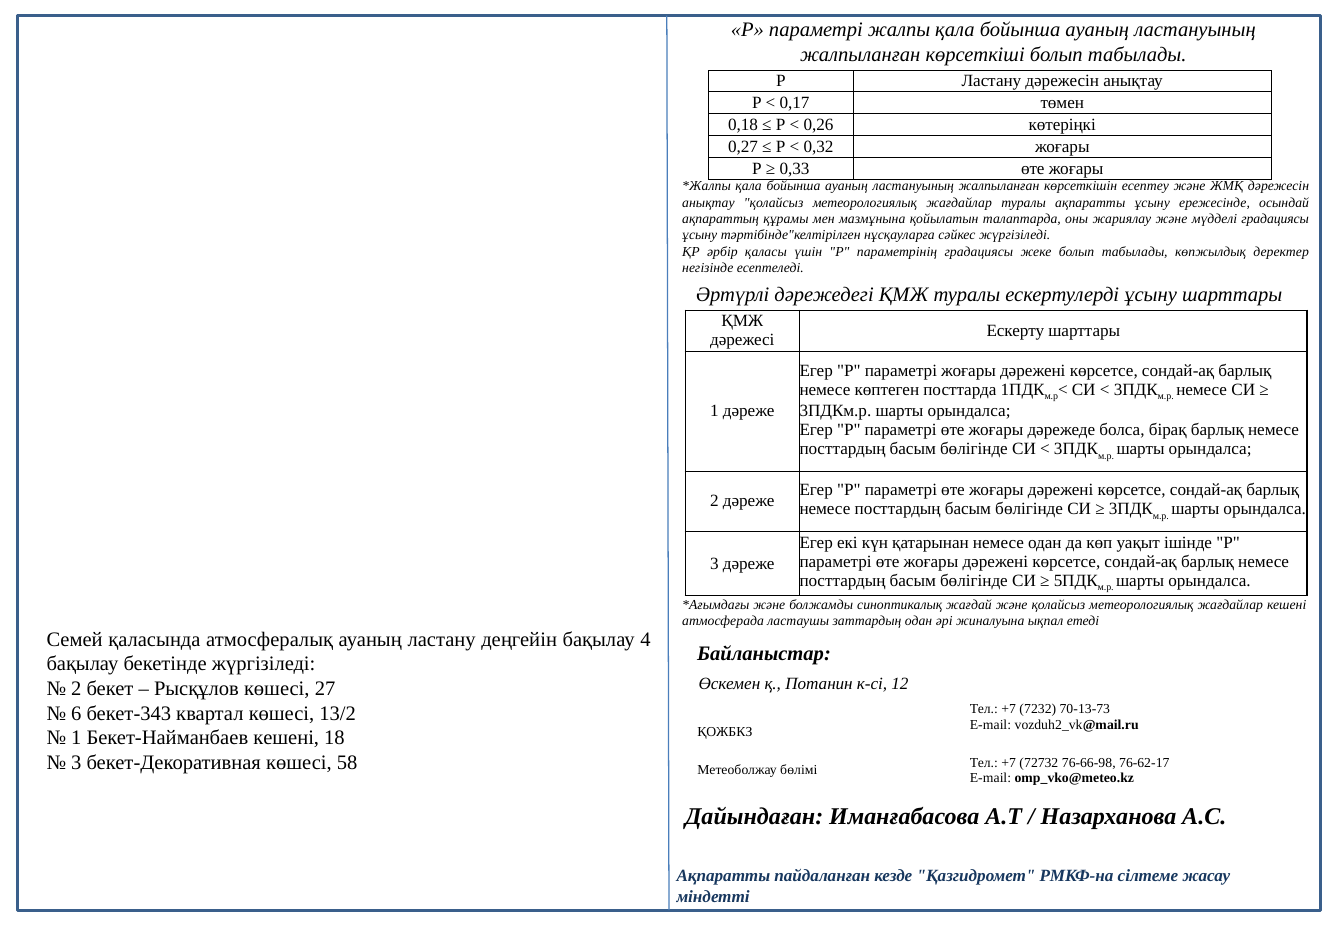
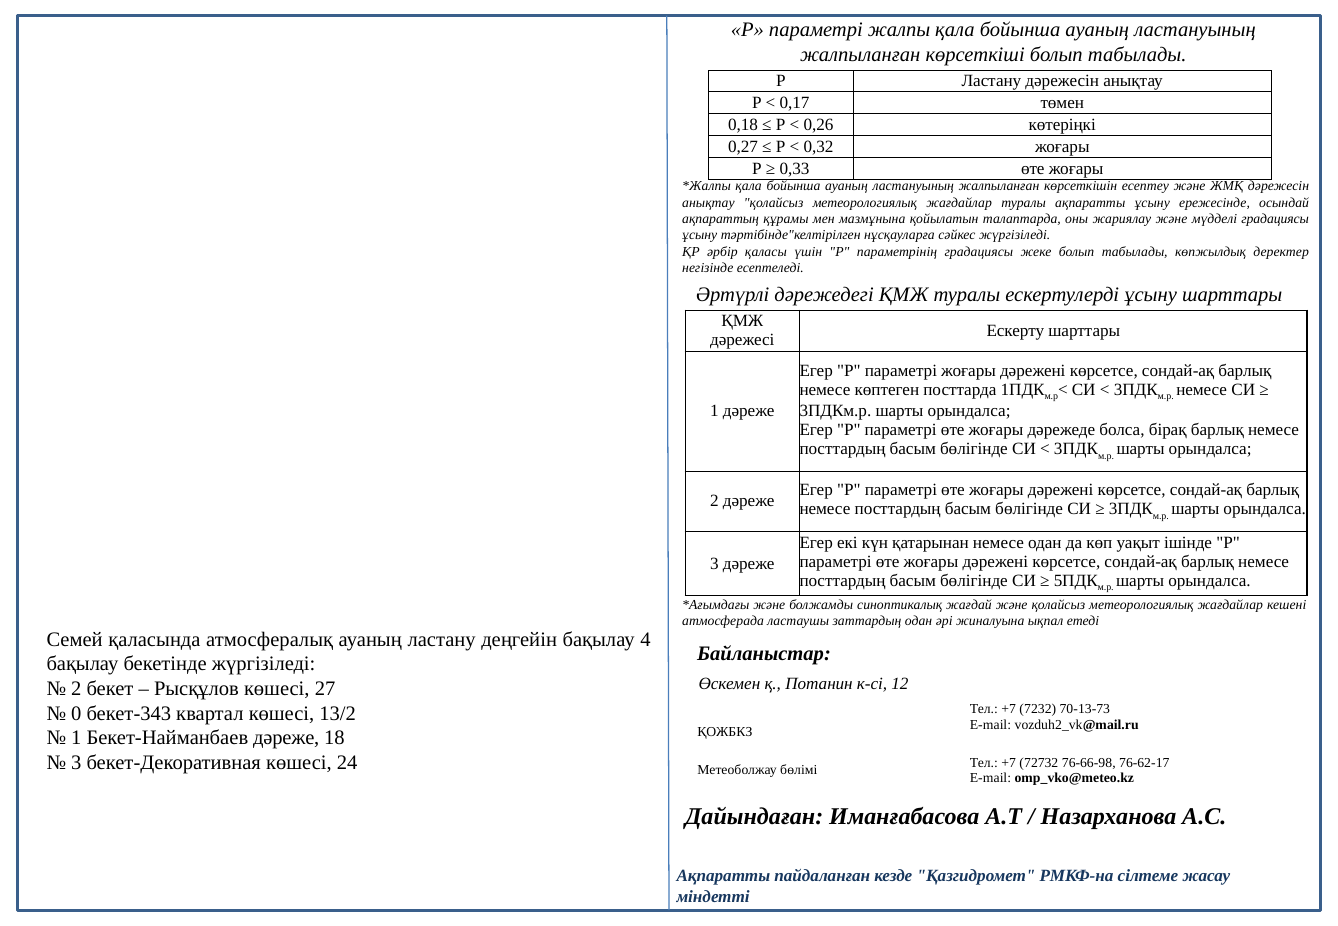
6: 6 -> 0 (76, 714)
Бекет-Найманбаев кешені: кешені -> дәреже (286, 738)
58: 58 -> 24 (347, 763)
